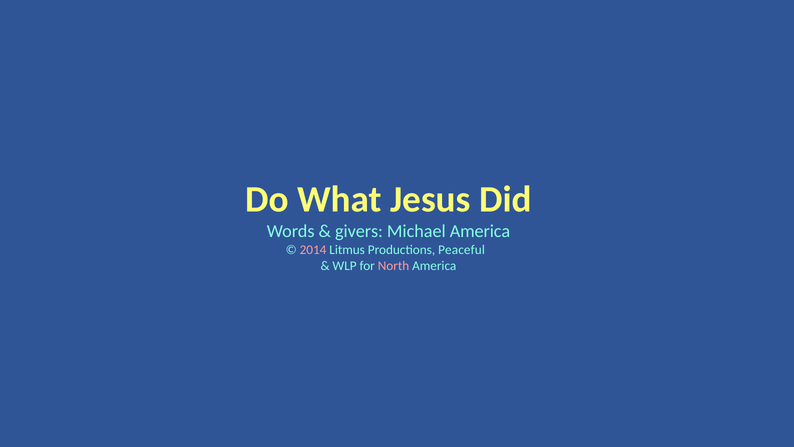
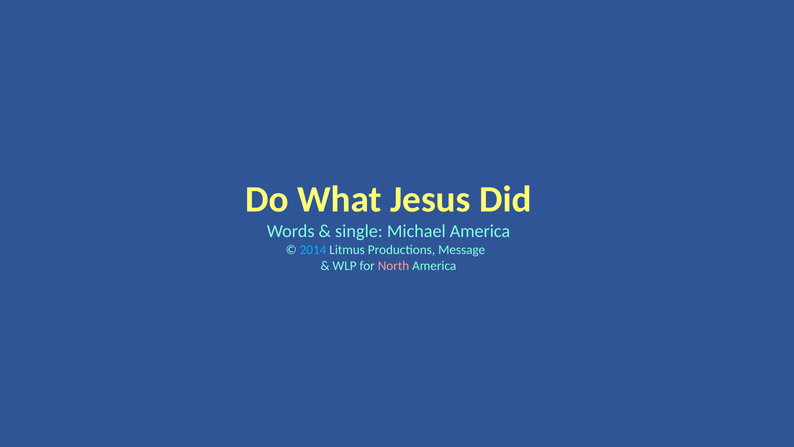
givers: givers -> single (359, 231)
2014 colour: pink -> light blue (313, 250)
Peaceful: Peaceful -> Message (462, 250)
